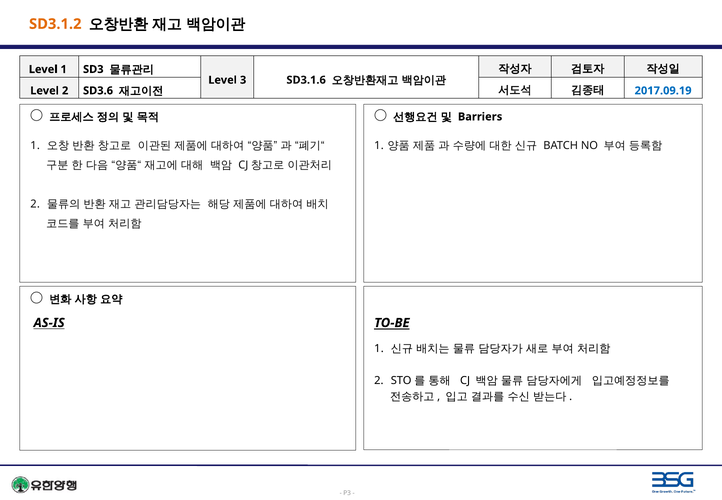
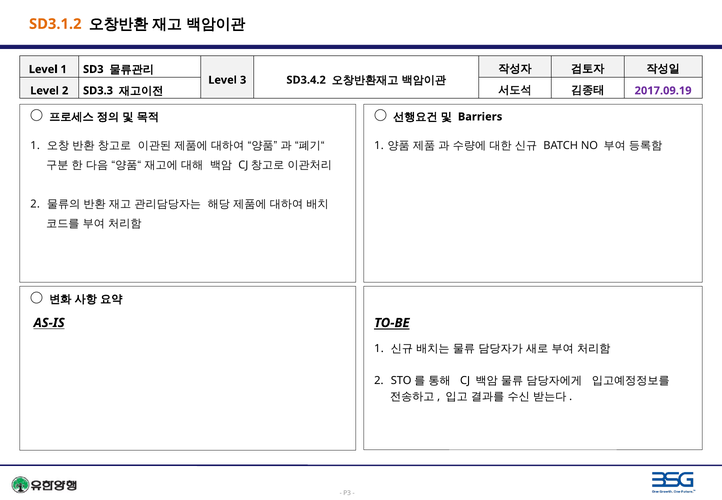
SD3.1.6: SD3.1.6 -> SD3.4.2 (306, 80)
SD3.6: SD3.6 -> SD3.3 (98, 91)
2017.09.19 colour: blue -> purple (663, 91)
